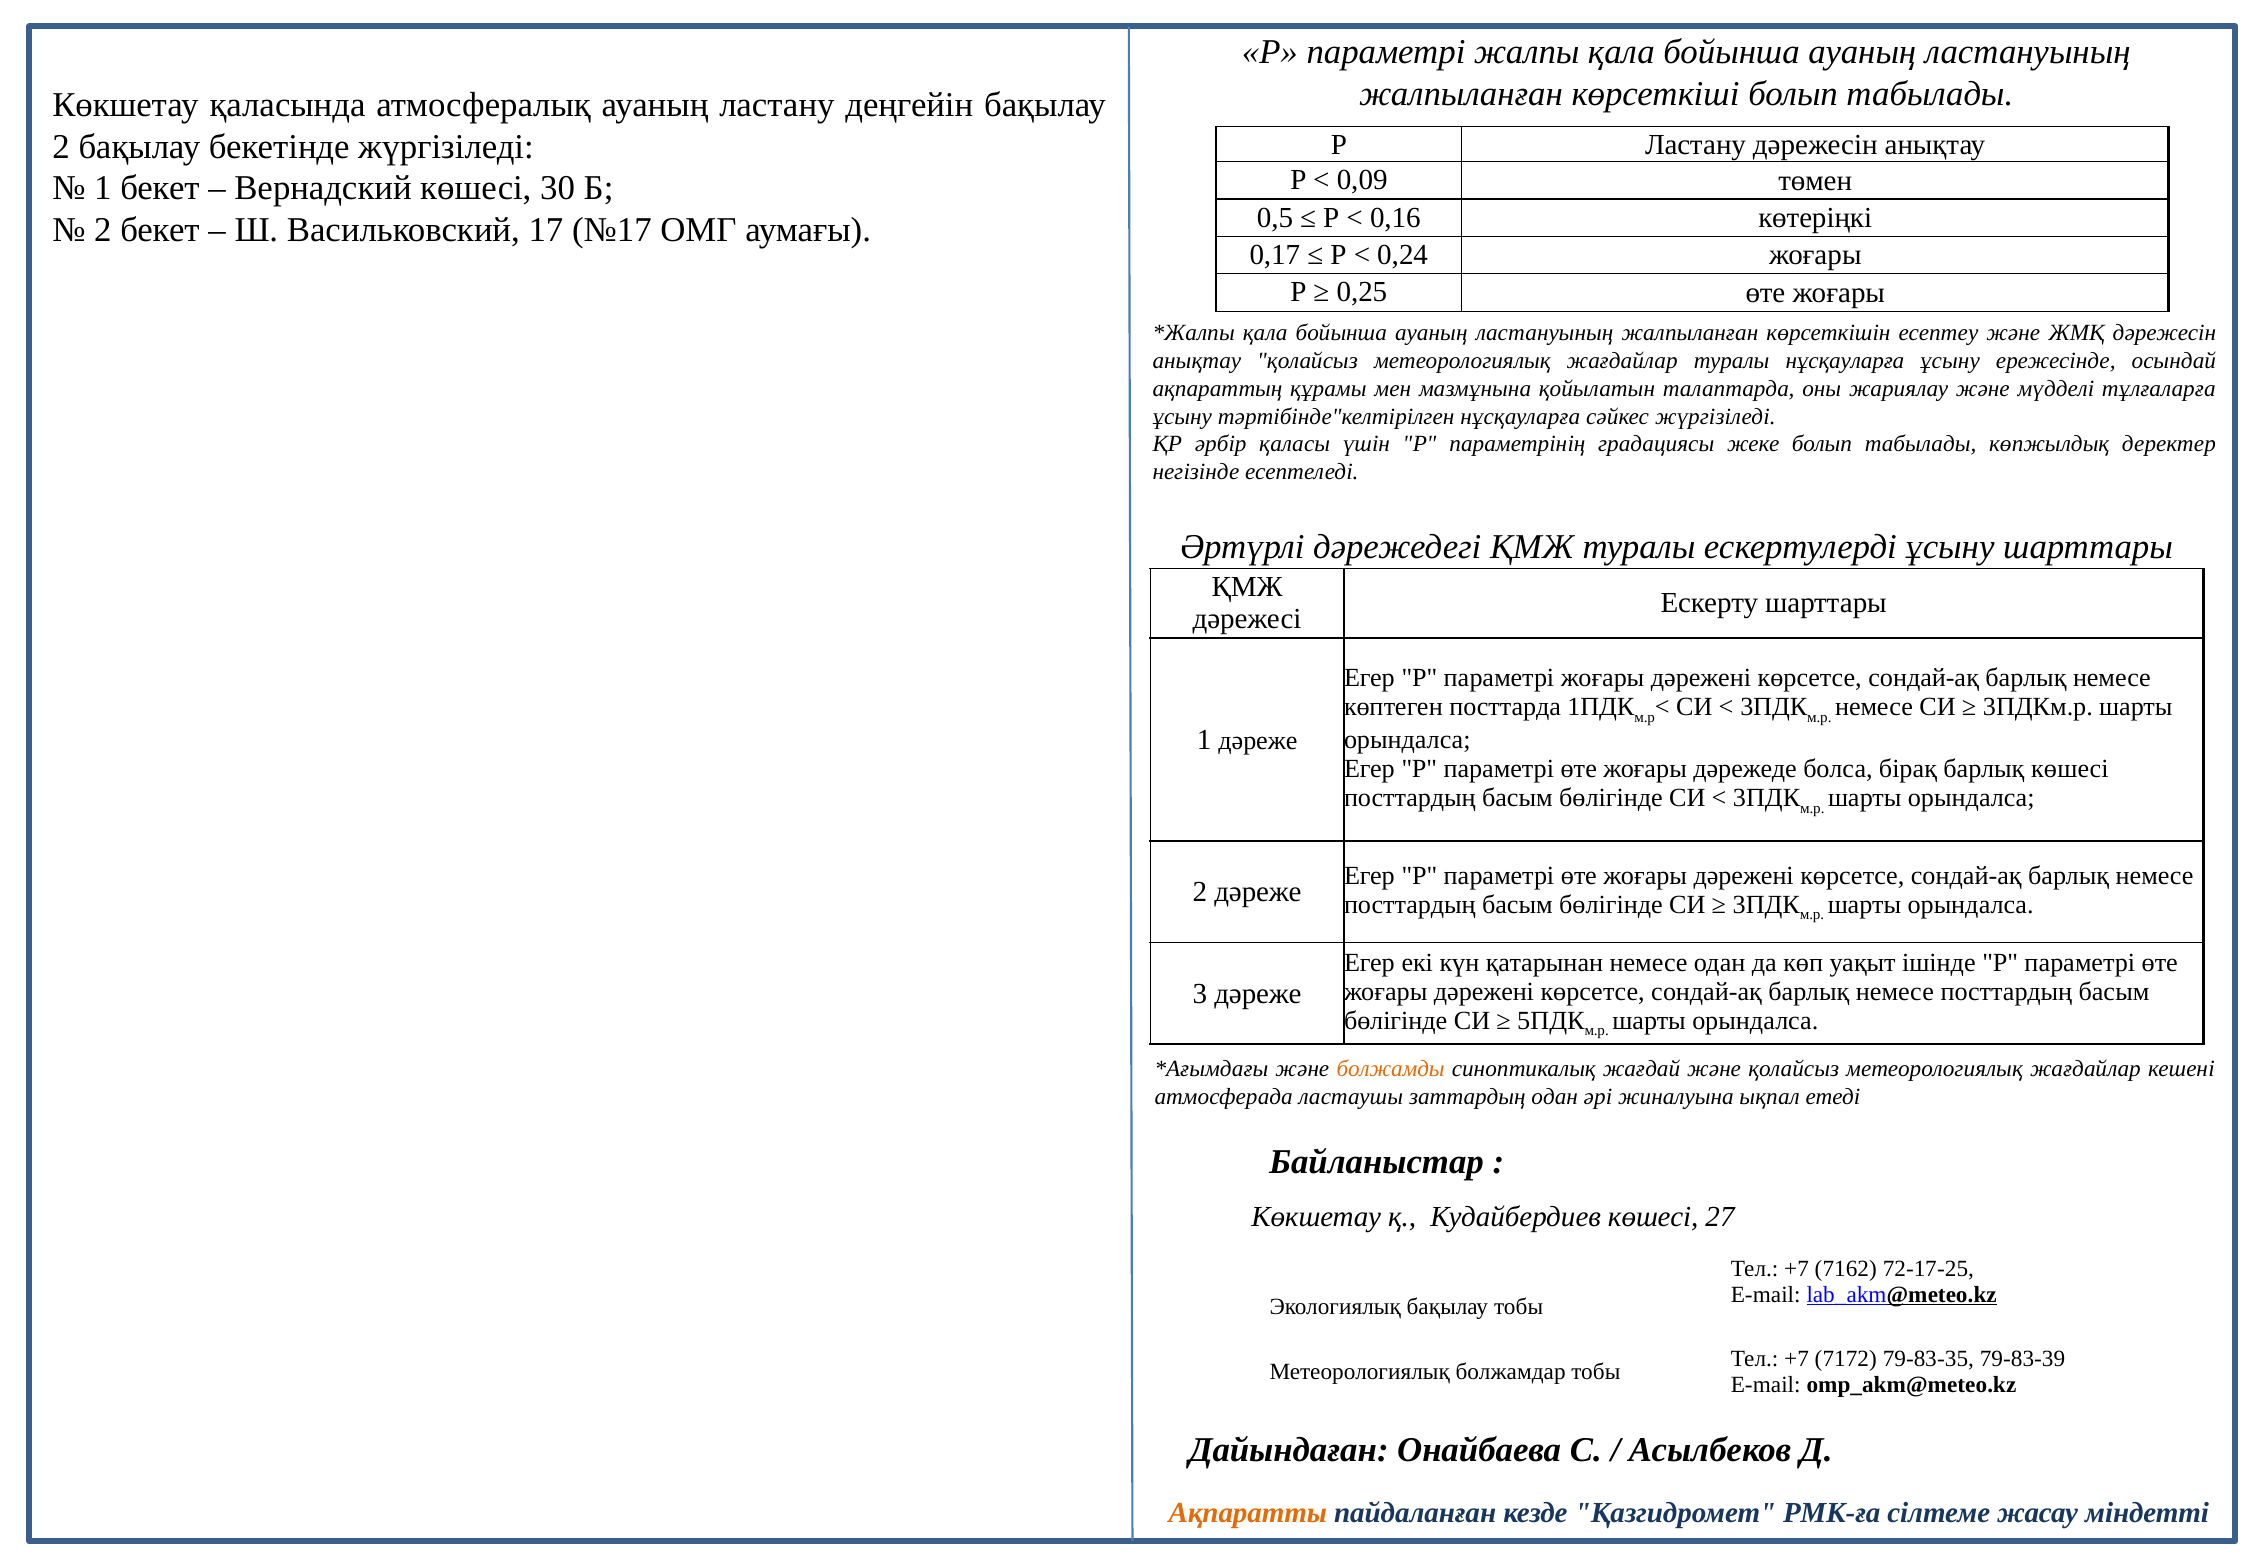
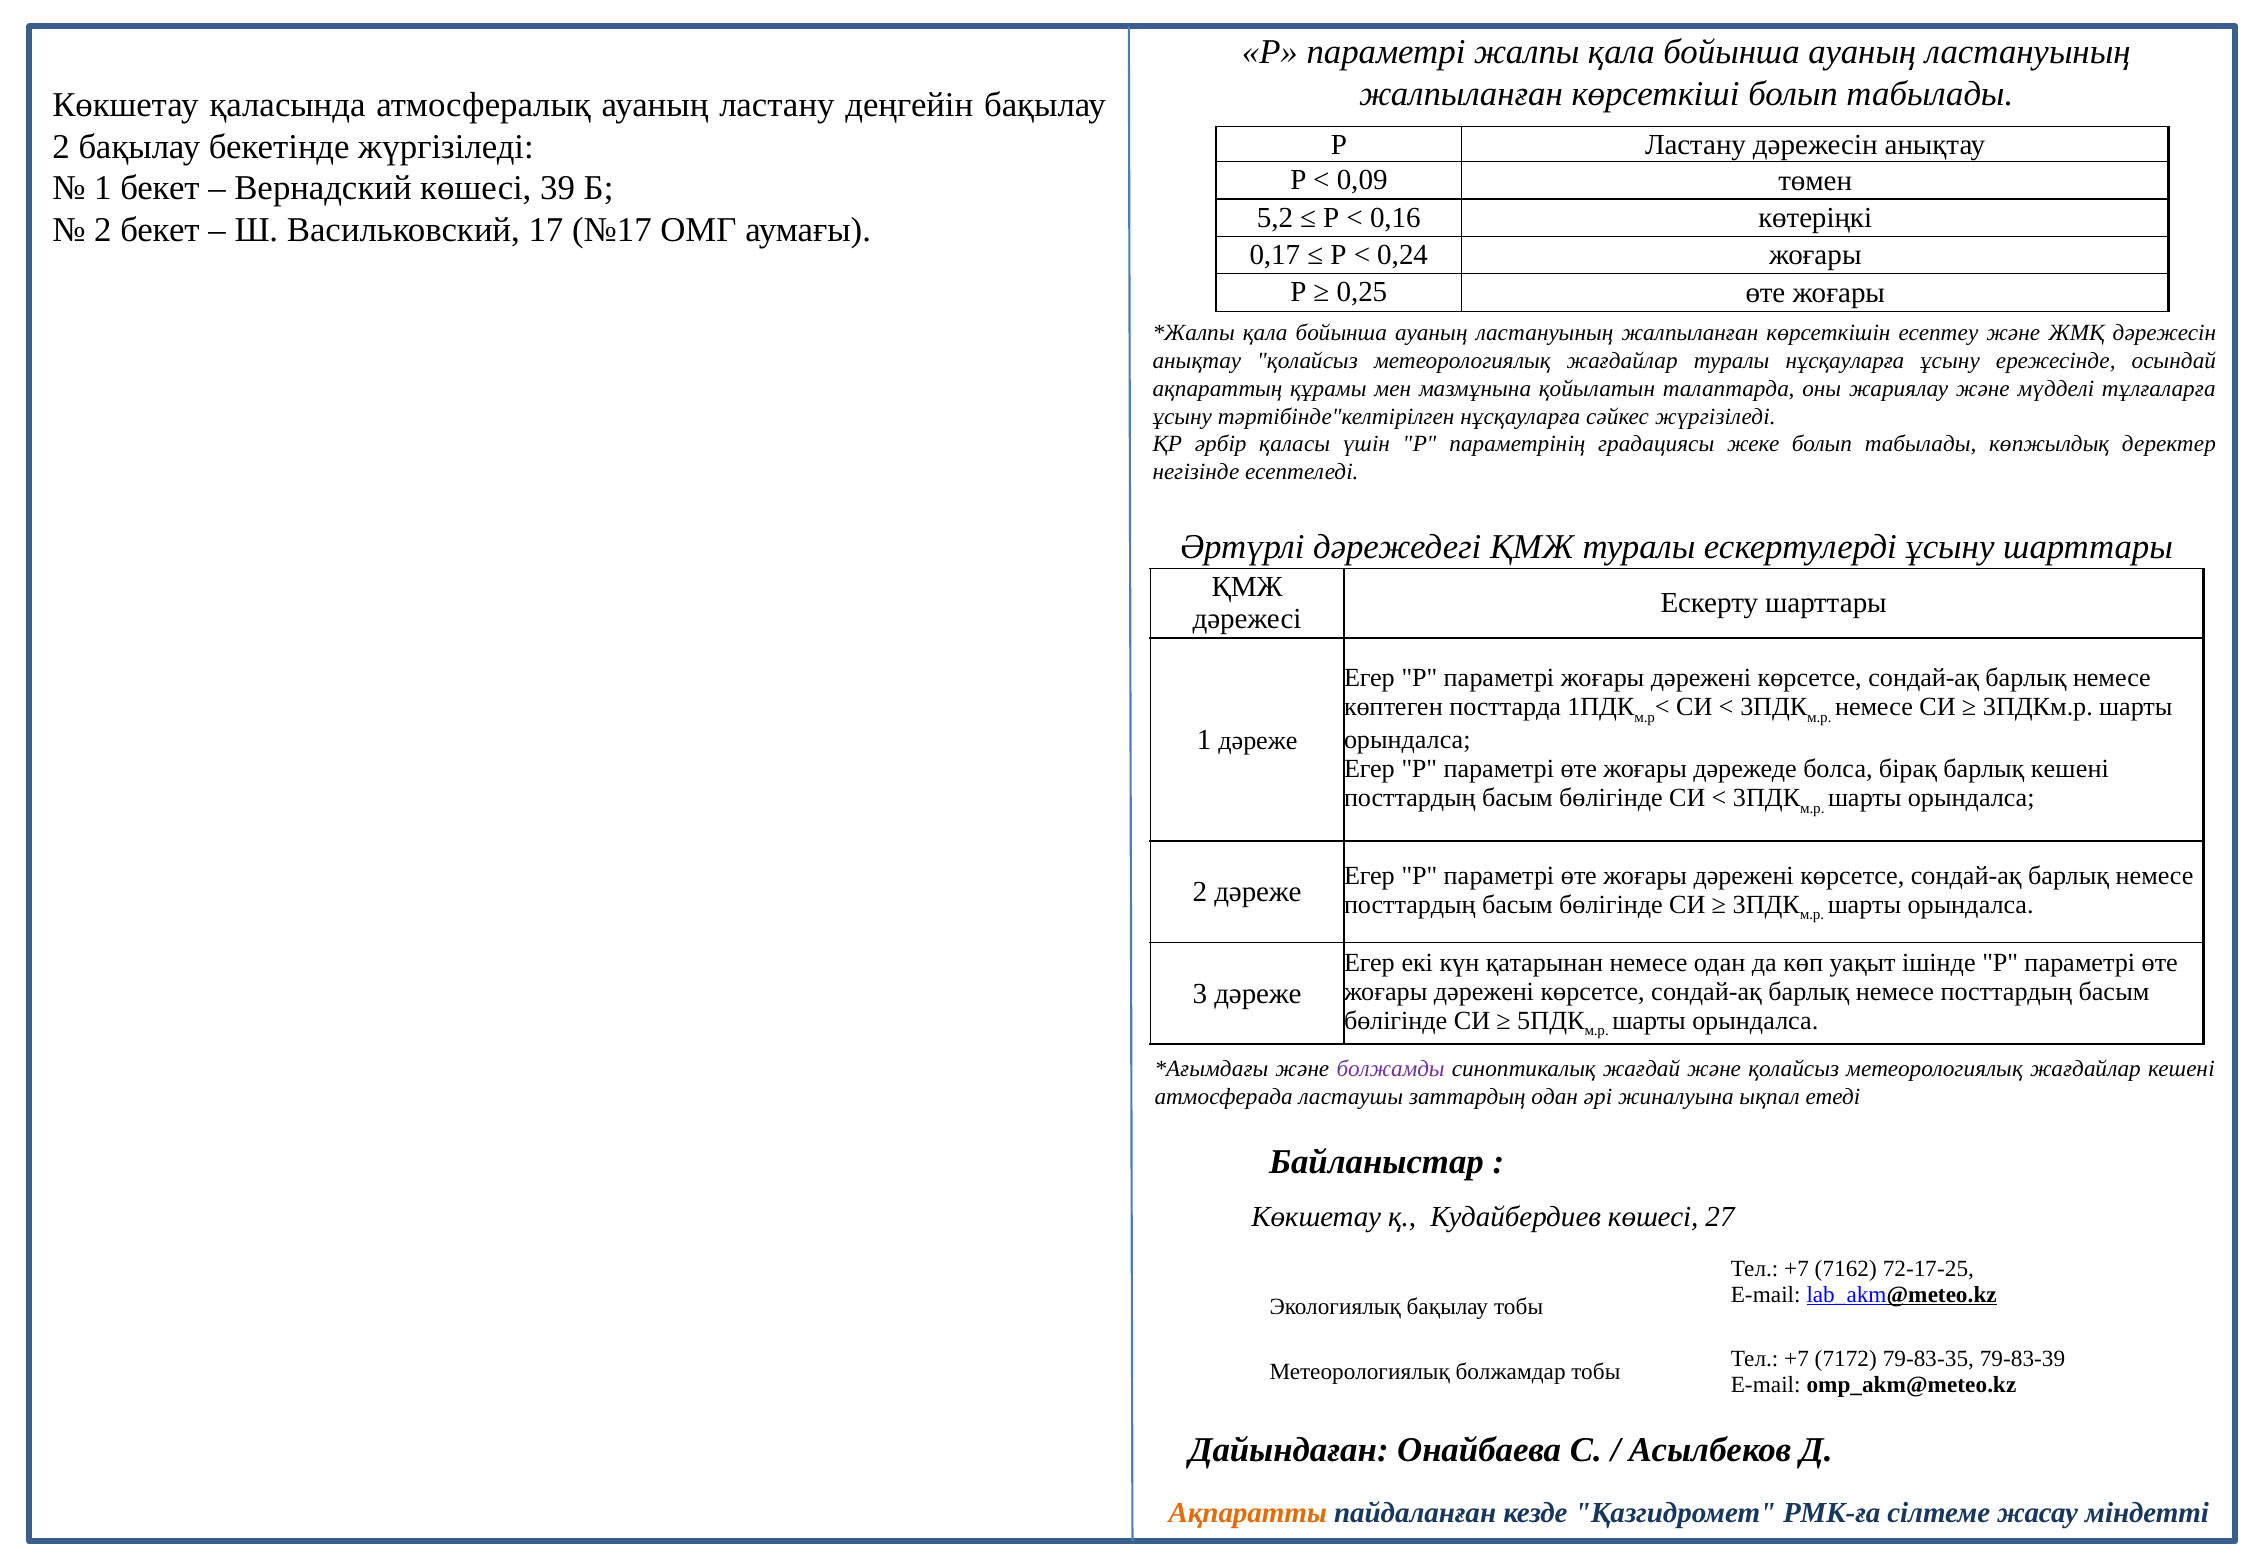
30: 30 -> 39 (558, 188)
0,5: 0,5 -> 5,2 (1275, 218)
барлық көшесі: көшесі -> кешені (2070, 769)
болжамды colour: orange -> purple (1391, 1069)
